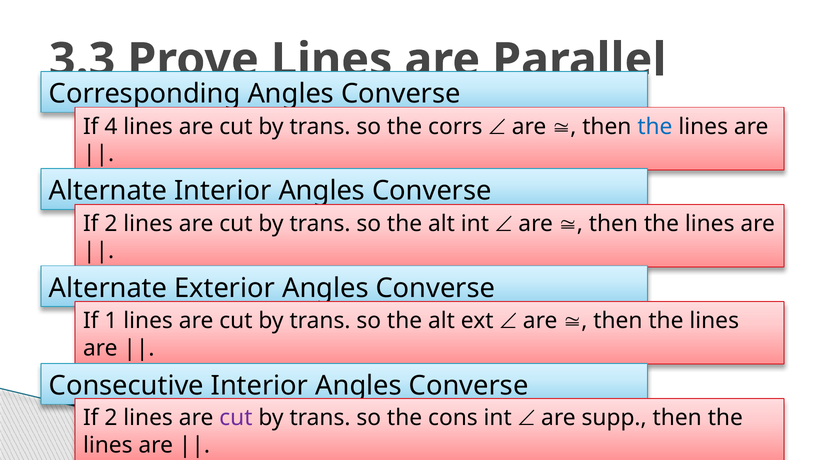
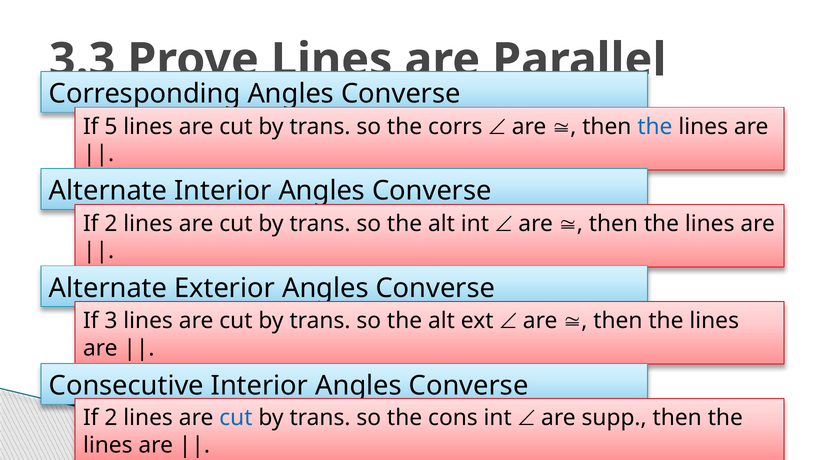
4: 4 -> 5 (111, 127)
1: 1 -> 3 (111, 321)
cut colour: purple -> blue (236, 418)
